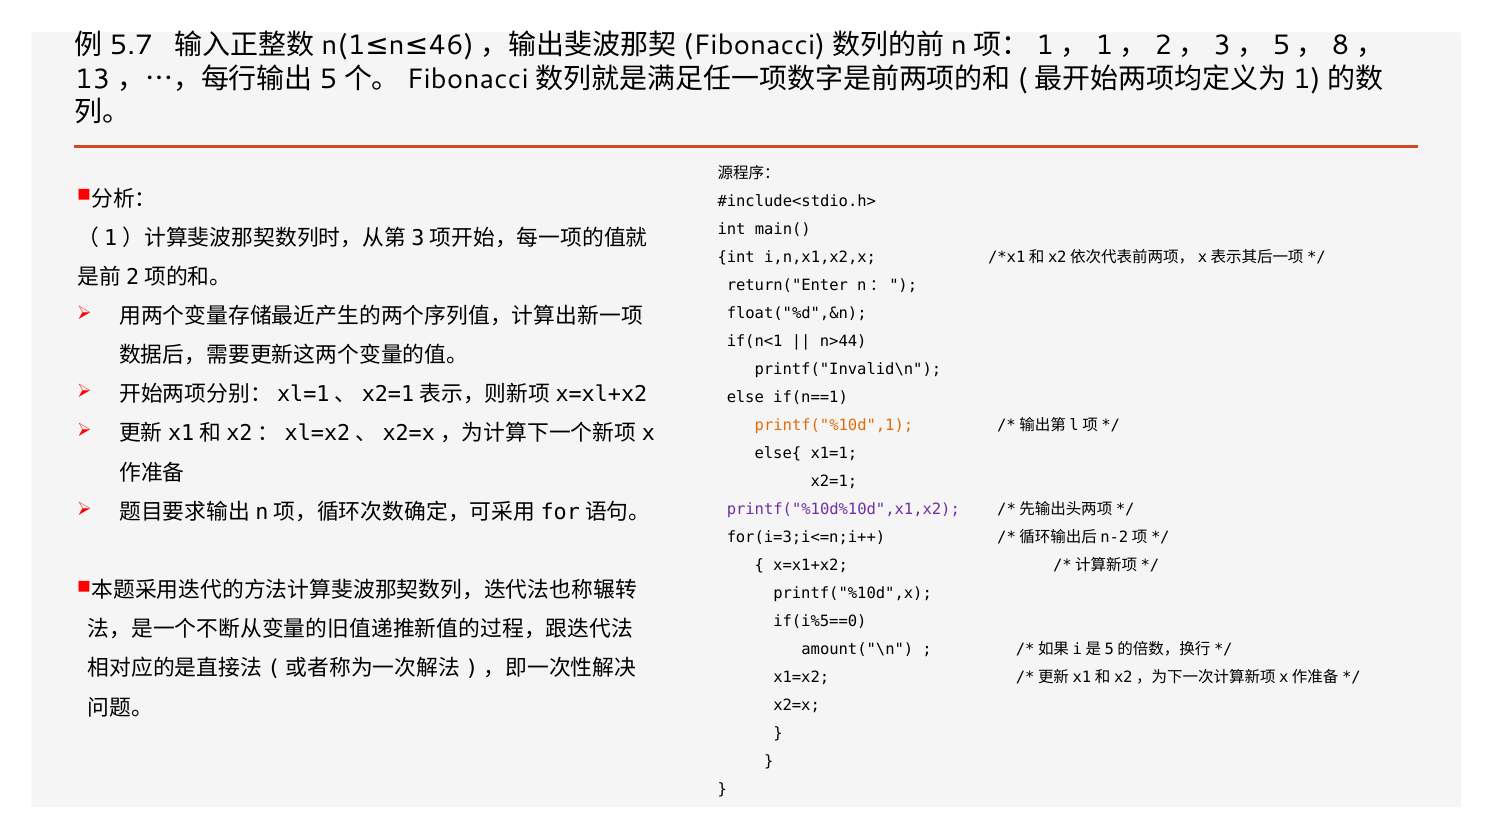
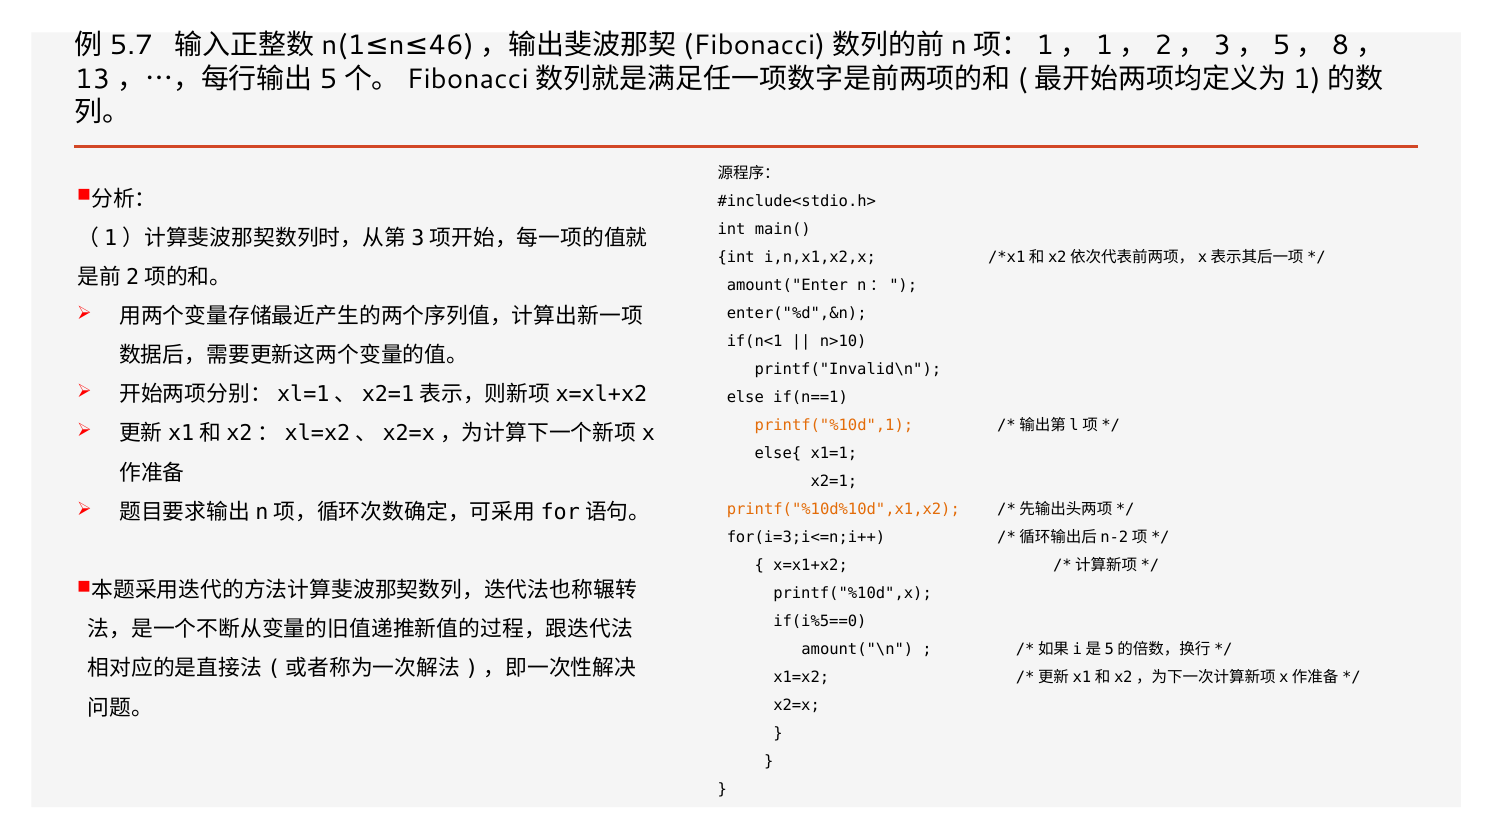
return("Enter: return("Enter -> amount("Enter (787, 285)
float("%d",&n: float("%d",&n -> enter("%d",&n (797, 313)
n>44: n>44 -> n>10 (843, 341)
printf("%10d%10d",x1,x2 colour: purple -> orange (843, 509)
